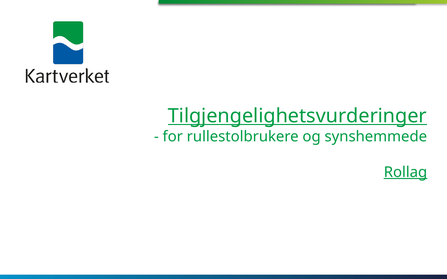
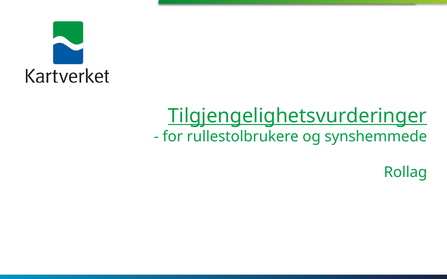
Rollag underline: present -> none (405, 172)
